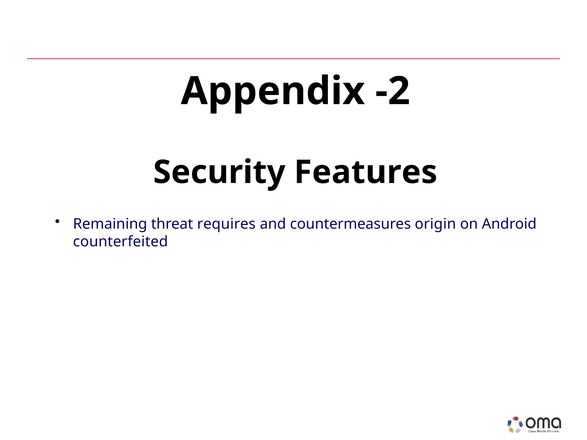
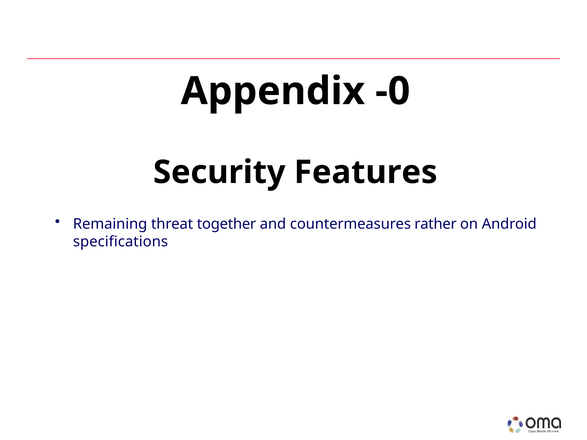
-2: -2 -> -0 (393, 91)
requires: requires -> together (227, 224)
origin: origin -> rather (436, 224)
counterfeited: counterfeited -> specifications (120, 242)
